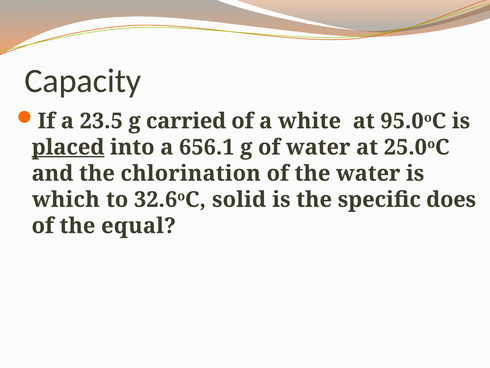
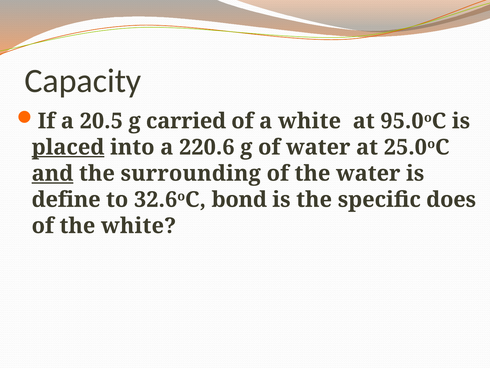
23.5: 23.5 -> 20.5 (101, 121)
656.1: 656.1 -> 220.6 (207, 147)
and underline: none -> present (53, 173)
chlorination: chlorination -> surrounding (191, 173)
which: which -> define (66, 199)
solid: solid -> bond (239, 199)
the equal: equal -> white (139, 226)
